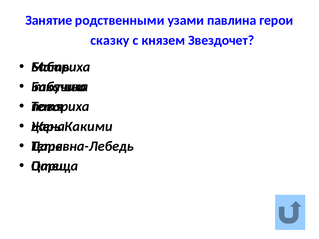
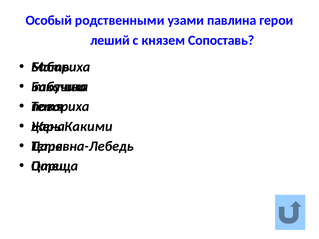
Занятие: Занятие -> Особый (49, 20)
сказку: сказку -> леший (110, 40)
Звездочет: Звездочет -> Сопоставь (221, 40)
